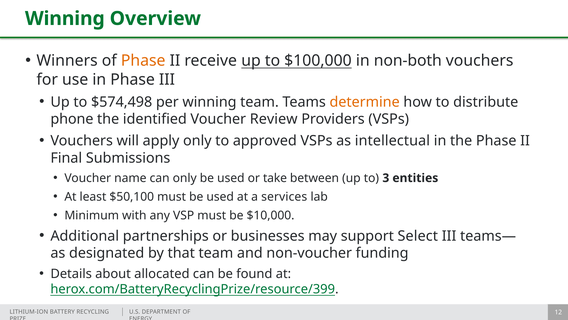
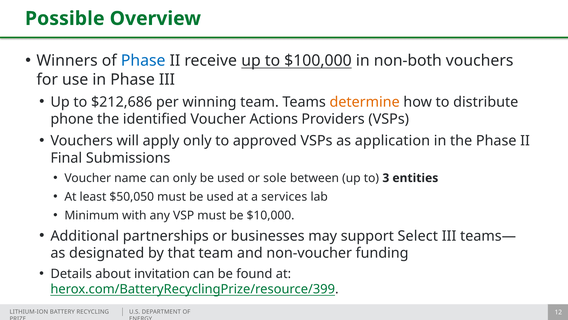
Winning: Winning -> Possible (65, 19)
Phase colour: orange -> blue (143, 61)
$574,498: $574,498 -> $212,686 (122, 102)
Review: Review -> Actions (274, 119)
intellectual: intellectual -> application (392, 141)
take: take -> sole (275, 178)
$50,100: $50,100 -> $50,050 (132, 197)
allocated: allocated -> invitation (162, 273)
